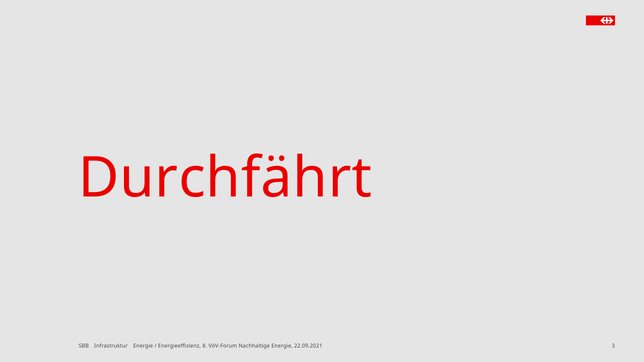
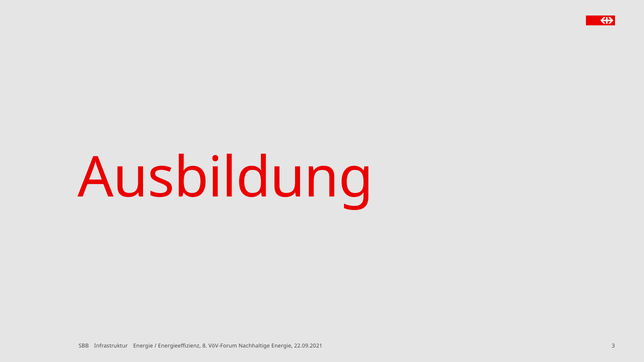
Durchfährt: Durchfährt -> Ausbildung (226, 178)
